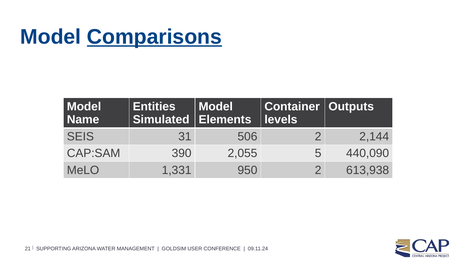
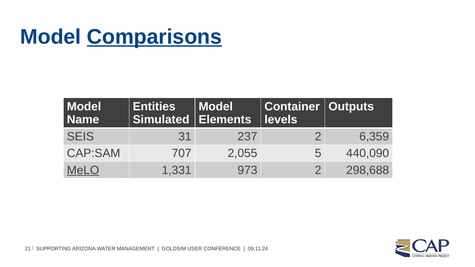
506: 506 -> 237 (247, 137)
2,144: 2,144 -> 6,359 (374, 137)
390: 390 -> 707 (182, 153)
MeLO underline: none -> present (83, 170)
950: 950 -> 973 (247, 170)
613,938: 613,938 -> 298,688 (368, 170)
